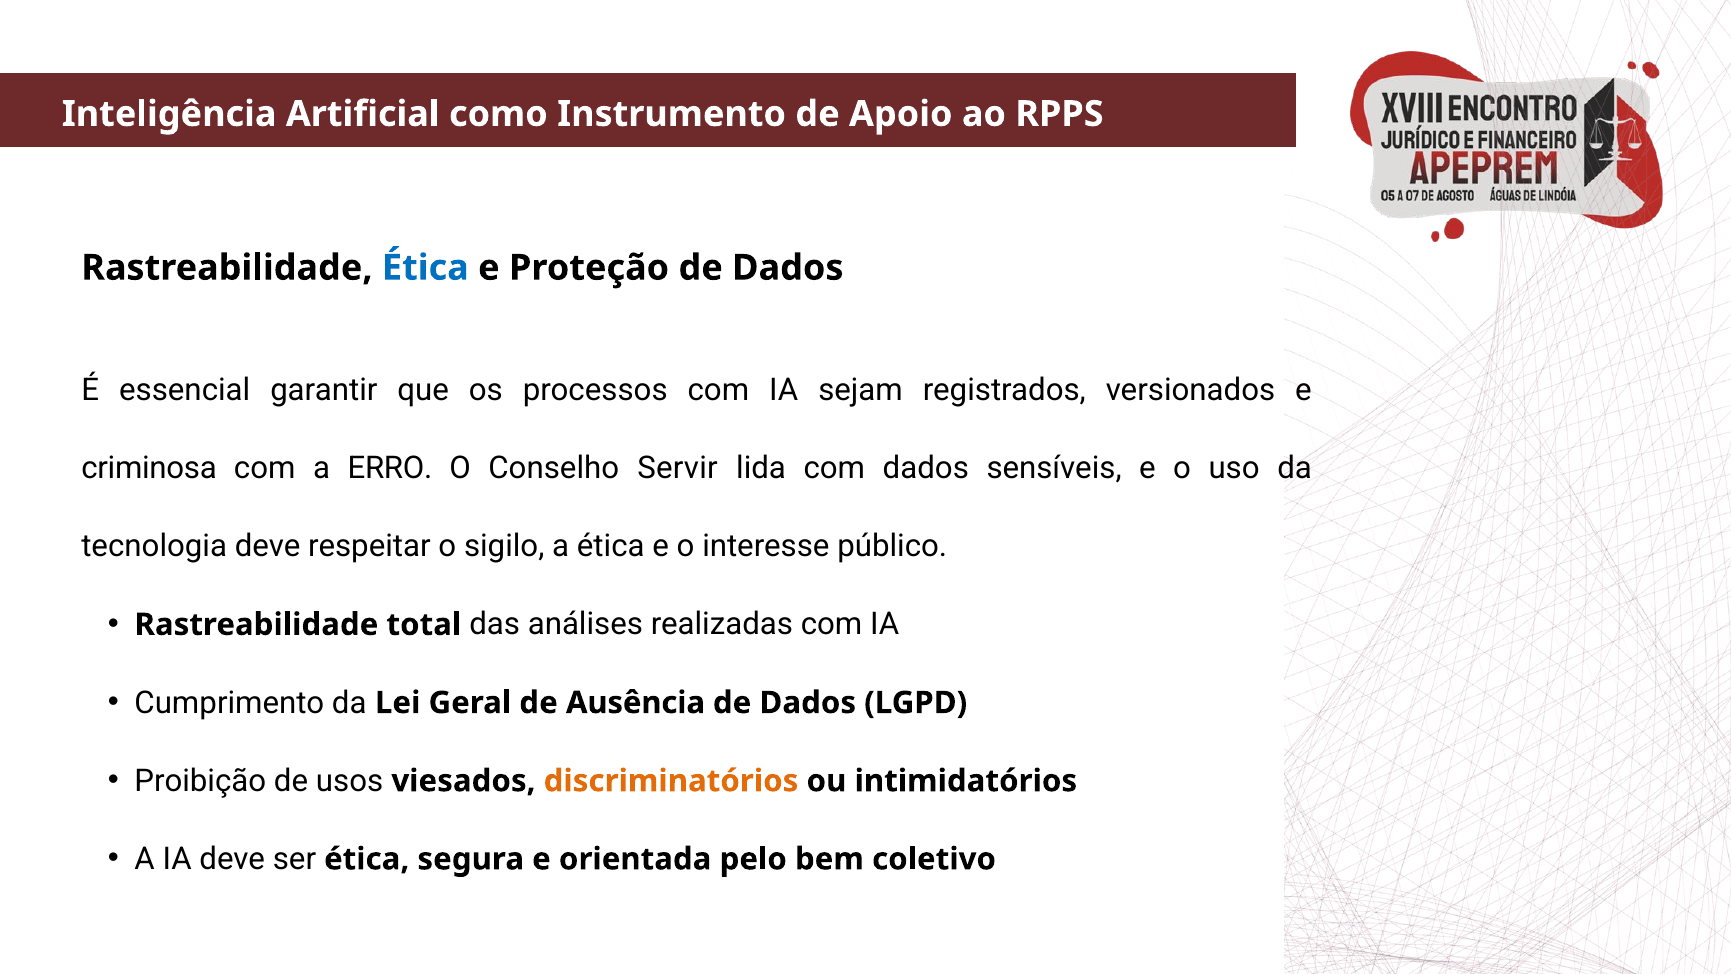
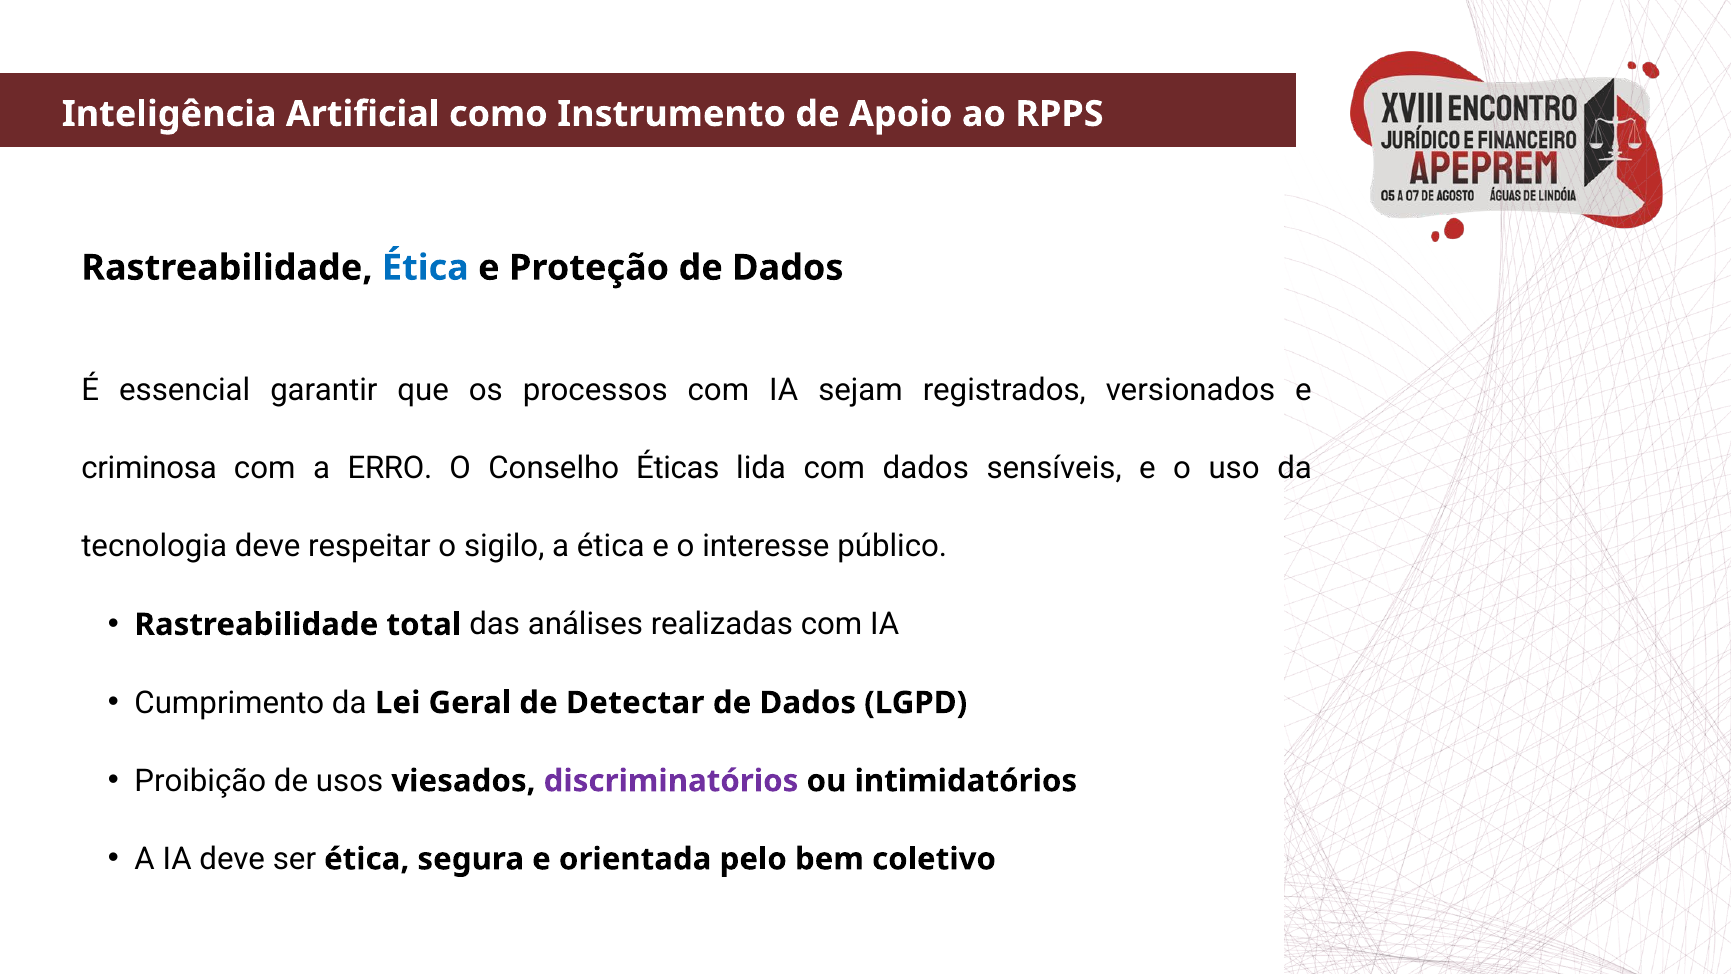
Servir: Servir -> Éticas (678, 468)
Ausência: Ausência -> Detectar (635, 703)
discriminatórios colour: orange -> purple (671, 781)
